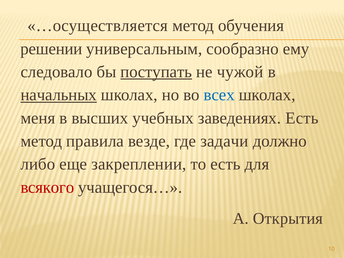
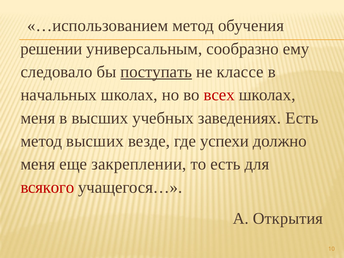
…осуществляется: …осуществляется -> …использованием (98, 26)
чужой: чужой -> классе (240, 72)
начальных underline: present -> none (59, 95)
всех colour: blue -> red (219, 95)
метод правила: правила -> высших (95, 141)
задачи: задачи -> успехи (225, 141)
либо: либо -> меня (38, 164)
